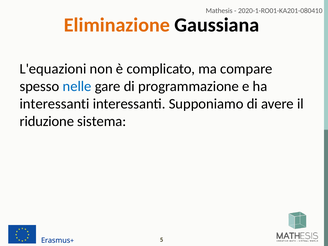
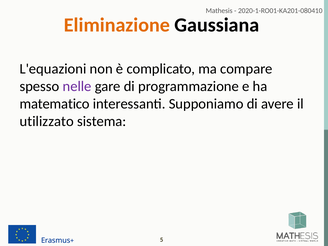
nelle colour: blue -> purple (77, 86)
interessanti: interessanti -> matematico (55, 104)
riduzione: riduzione -> utilizzato (47, 121)
